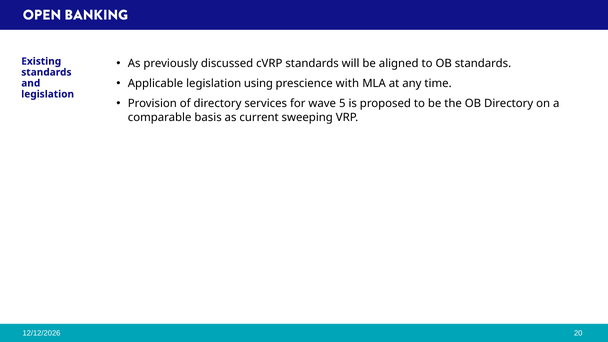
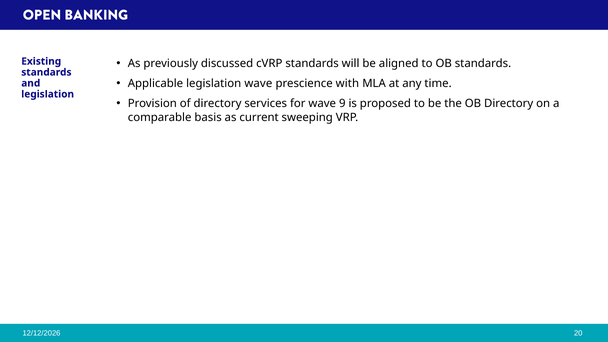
legislation using: using -> wave (258, 84)
5: 5 -> 9 (342, 104)
